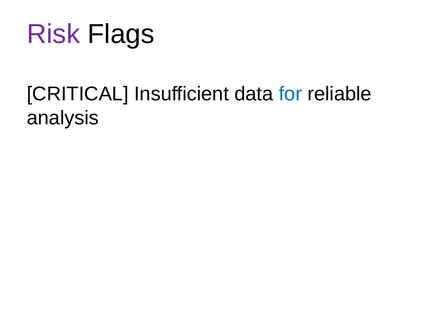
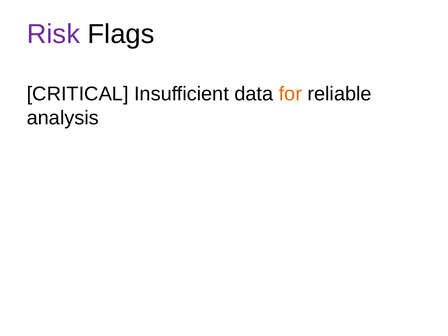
for colour: blue -> orange (290, 94)
